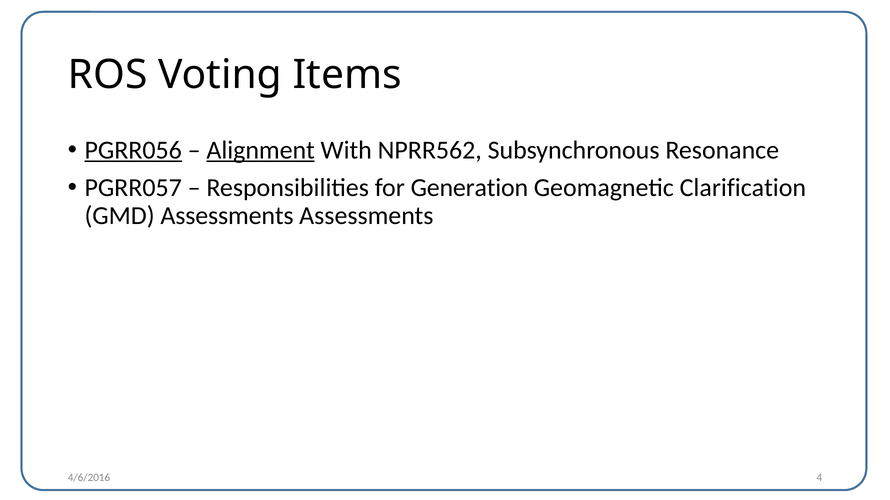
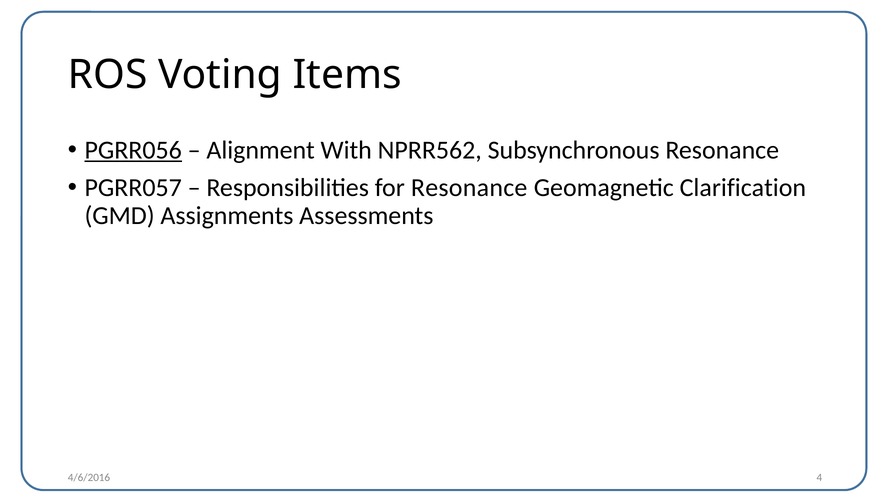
Alignment underline: present -> none (261, 150)
for Generation: Generation -> Resonance (469, 188)
GMD Assessments: Assessments -> Assignments (227, 216)
